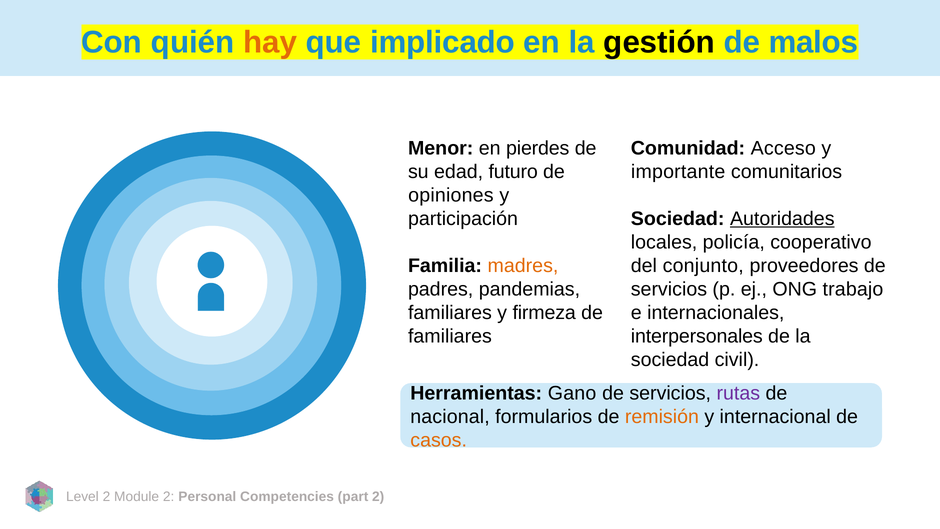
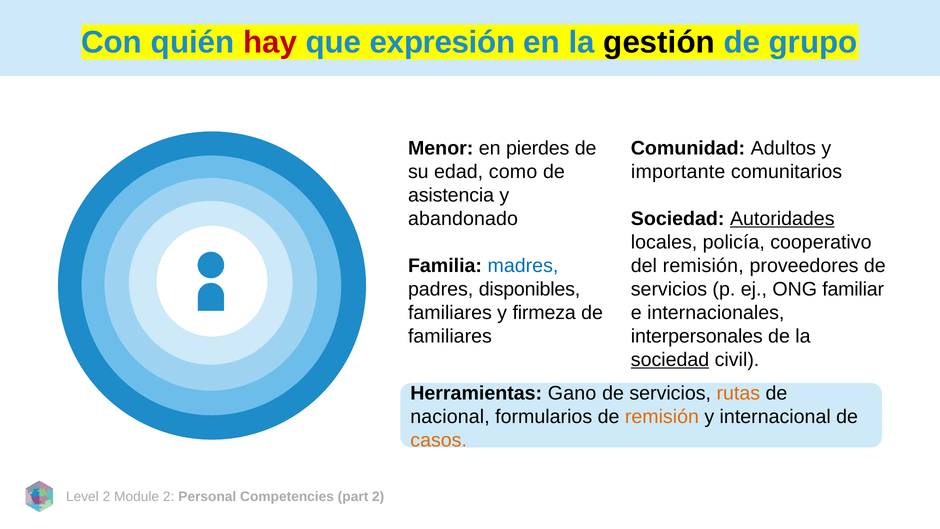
hay colour: orange -> red (270, 43)
implicado: implicado -> expresión (443, 43)
malos: malos -> grupo (813, 43)
Acceso: Acceso -> Adultos (783, 148)
futuro: futuro -> como (513, 172)
opiniones: opiniones -> asistencia (451, 195)
participación: participación -> abandonado (463, 219)
madres colour: orange -> blue (523, 266)
del conjunto: conjunto -> remisión (703, 266)
pandemias: pandemias -> disponibles (530, 289)
trabajo: trabajo -> familiar (853, 289)
sociedad underline: none -> present (670, 360)
rutas colour: purple -> orange (738, 393)
